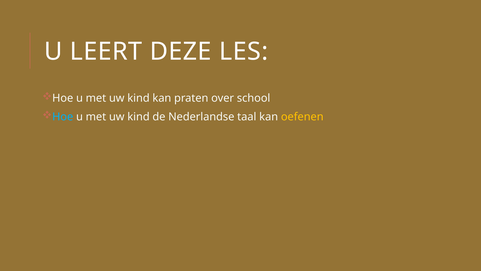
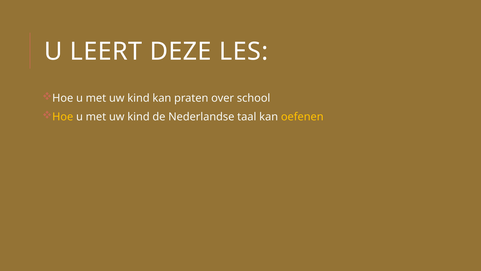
Hoe colour: light blue -> yellow (63, 117)
